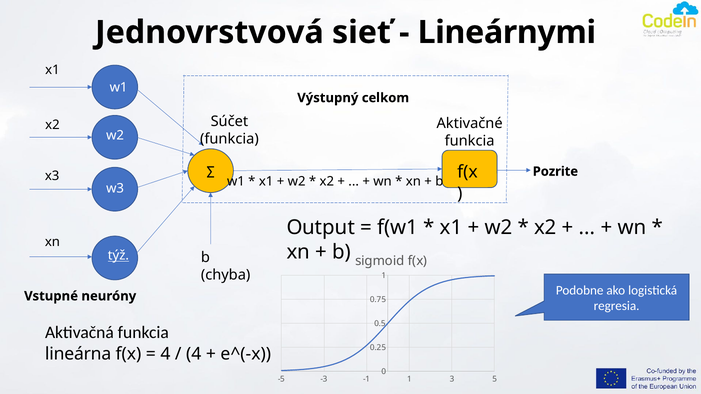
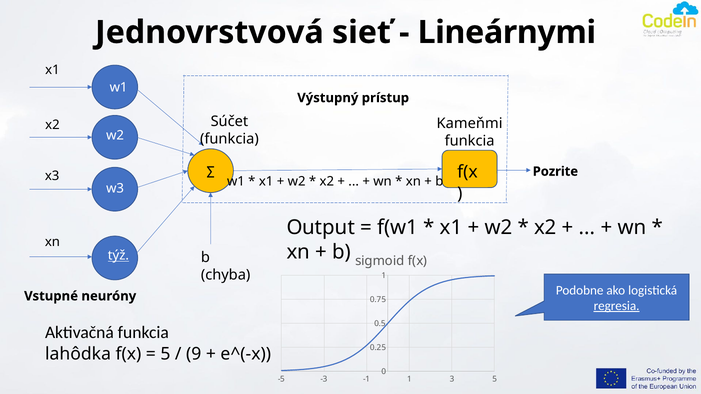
celkom: celkom -> prístup (385, 98)
Aktivačné: Aktivačné -> Kameňmi (470, 123)
regresia underline: none -> present (617, 306)
lineárna: lineárna -> lahôdka (78, 354)
4: 4 -> 5 (165, 354)
4: 4 -> 9 (194, 354)
